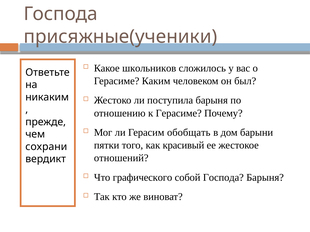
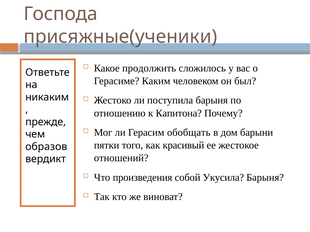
школьников: школьников -> продолжить (149, 68)
к Герасиме: Герасиме -> Капитона (179, 113)
сохрани: сохрани -> образов (46, 147)
графического: графического -> произведения (143, 178)
собой Господа: Господа -> Укусила (223, 178)
